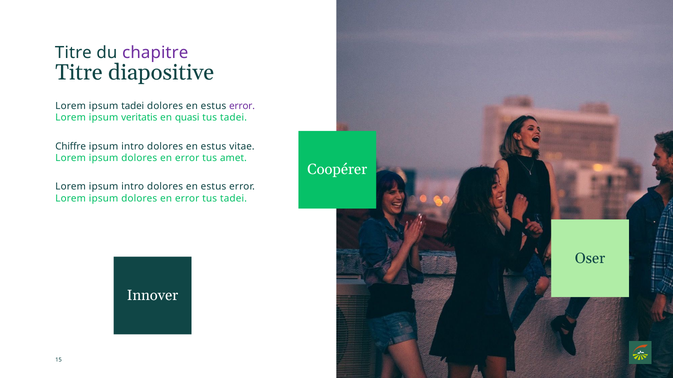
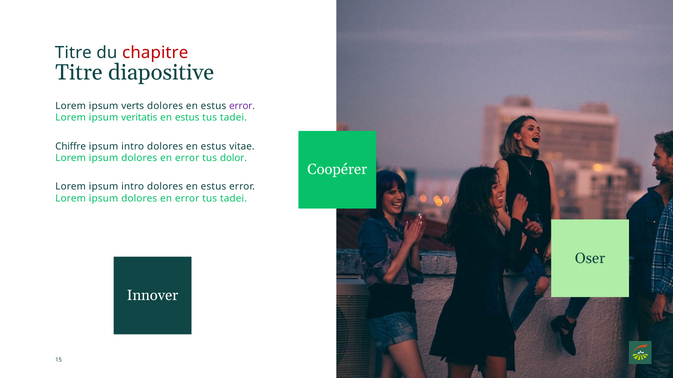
chapitre colour: purple -> red (155, 53)
ipsum tadei: tadei -> verts (133, 106)
quasi: quasi -> estus (187, 118)
amet: amet -> dolor (233, 158)
